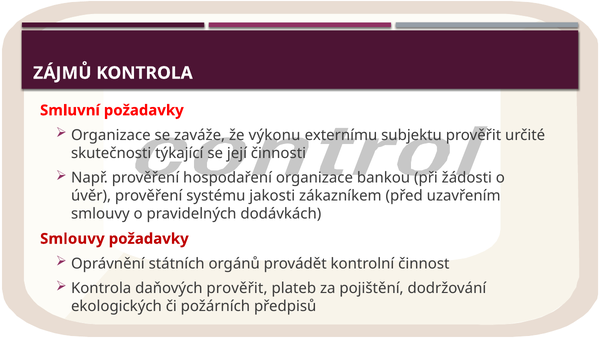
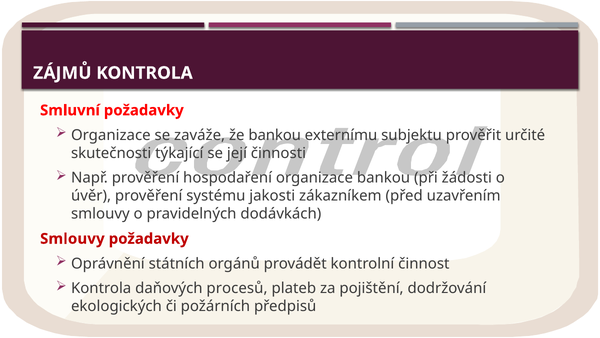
že výkonu: výkonu -> bankou (275, 135)
daňových prověřit: prověřit -> procesů (237, 288)
